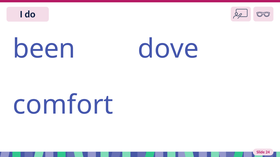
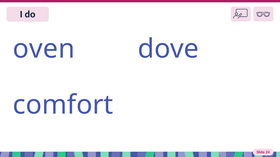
been: been -> oven (44, 49)
